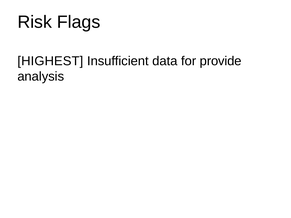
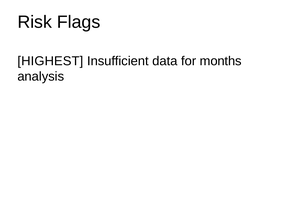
provide: provide -> months (221, 61)
